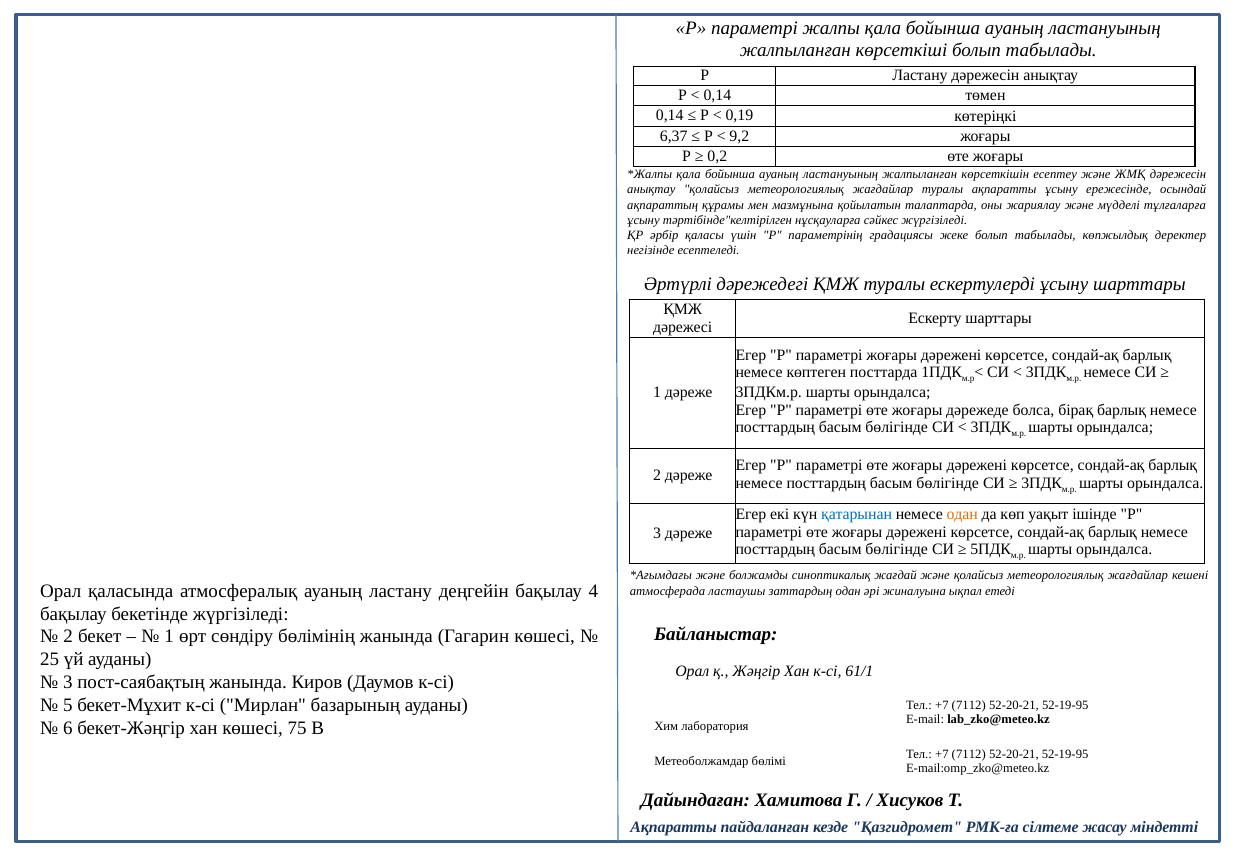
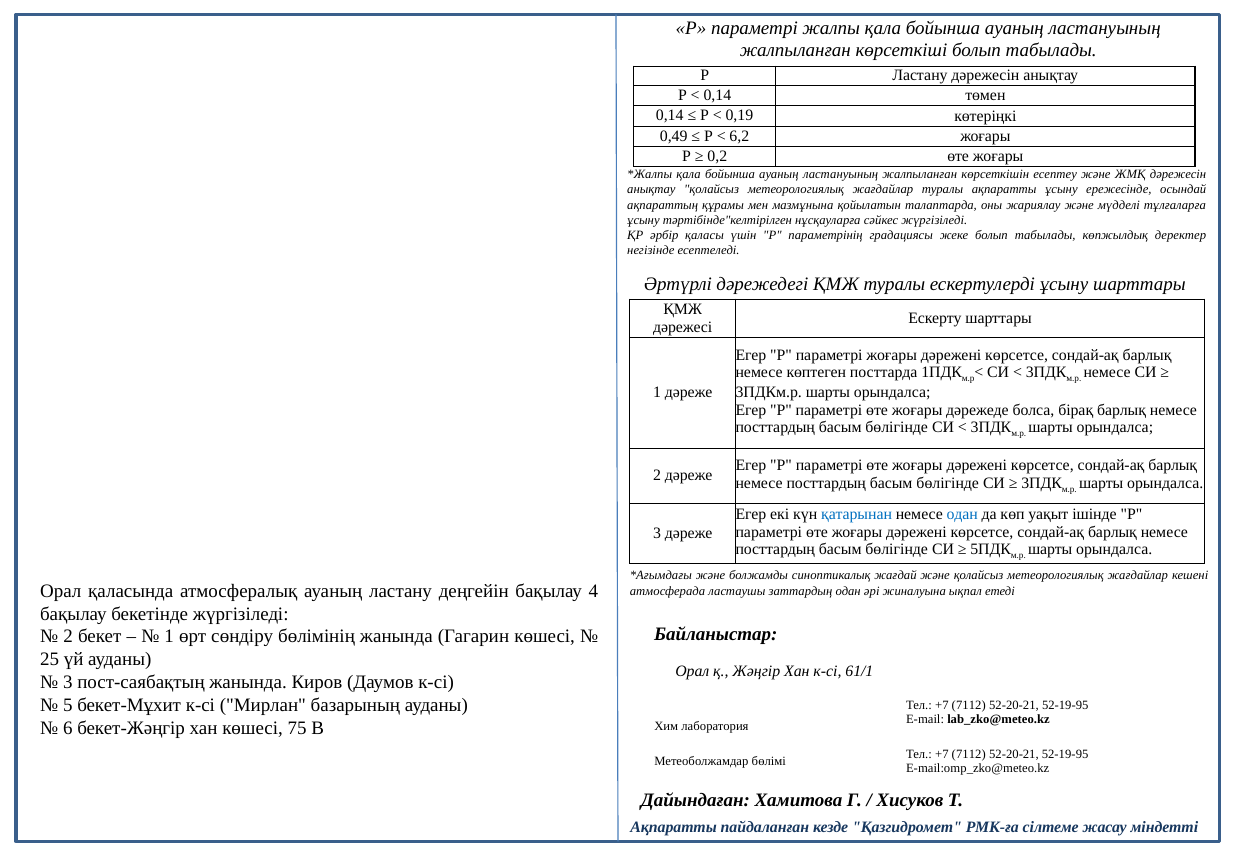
6,37: 6,37 -> 0,49 (674, 136)
9,2: 9,2 -> 6,2 (739, 136)
одан colour: orange -> blue (962, 514)
